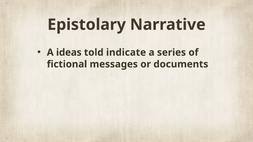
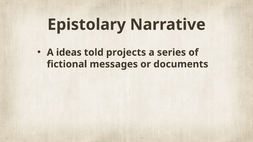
indicate: indicate -> projects (126, 53)
